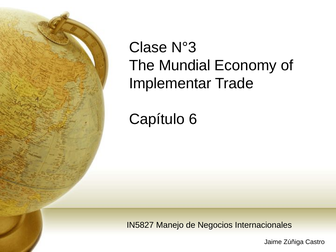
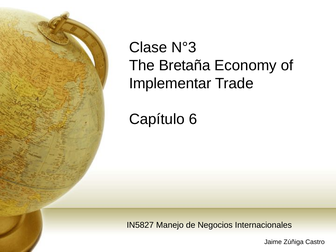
Mundial: Mundial -> Bretaña (185, 65)
